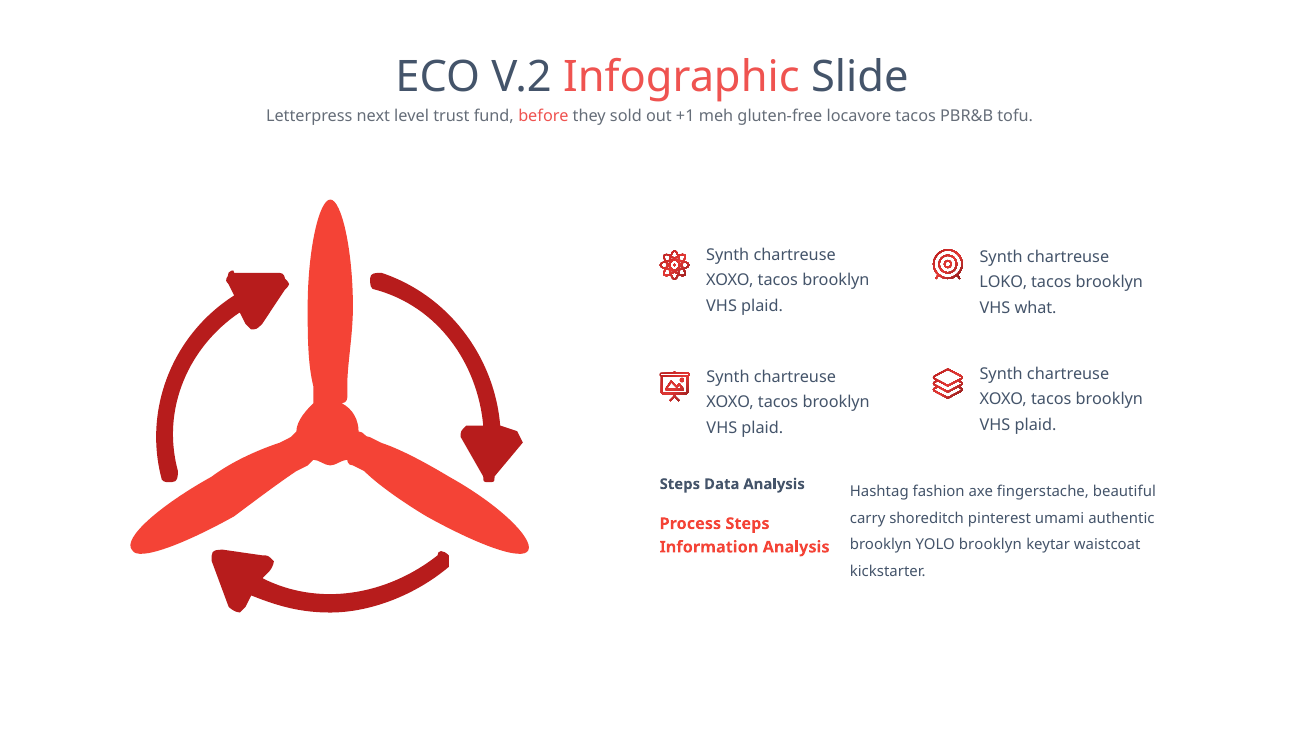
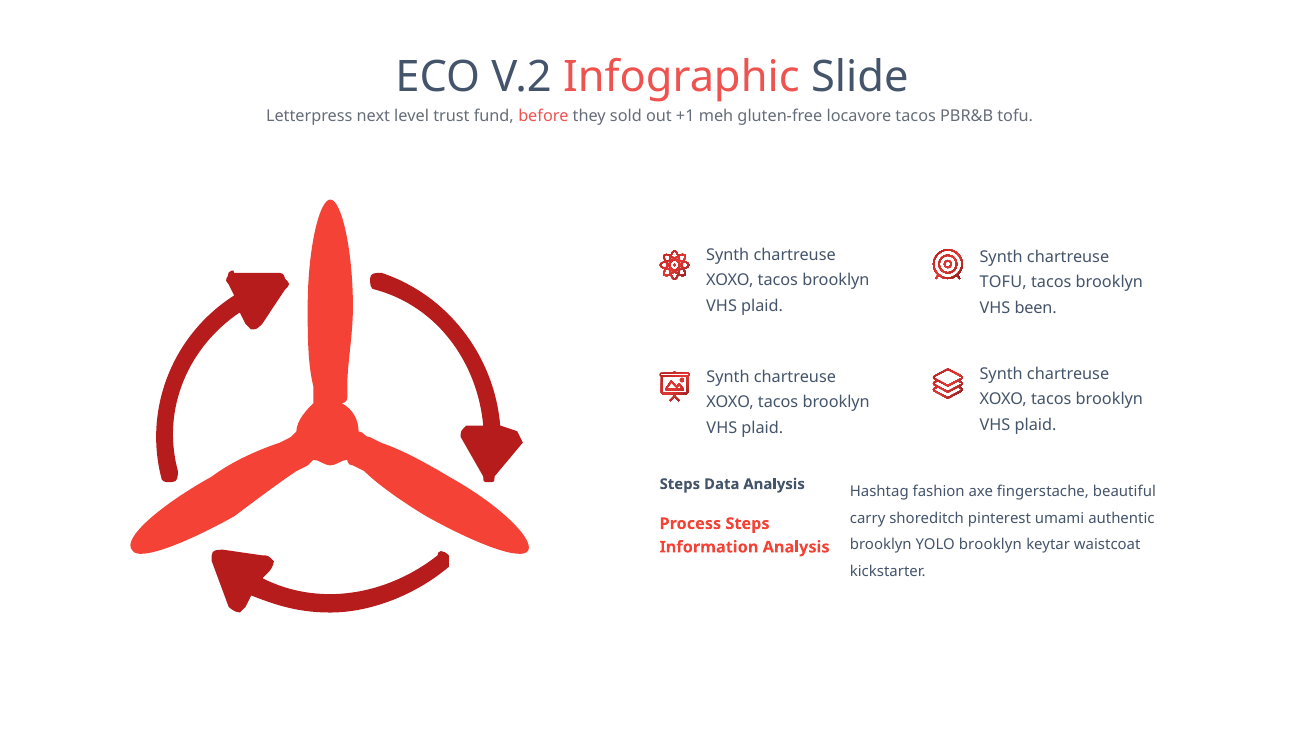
LOKO: LOKO -> TOFU (1003, 282)
what: what -> been (1036, 308)
